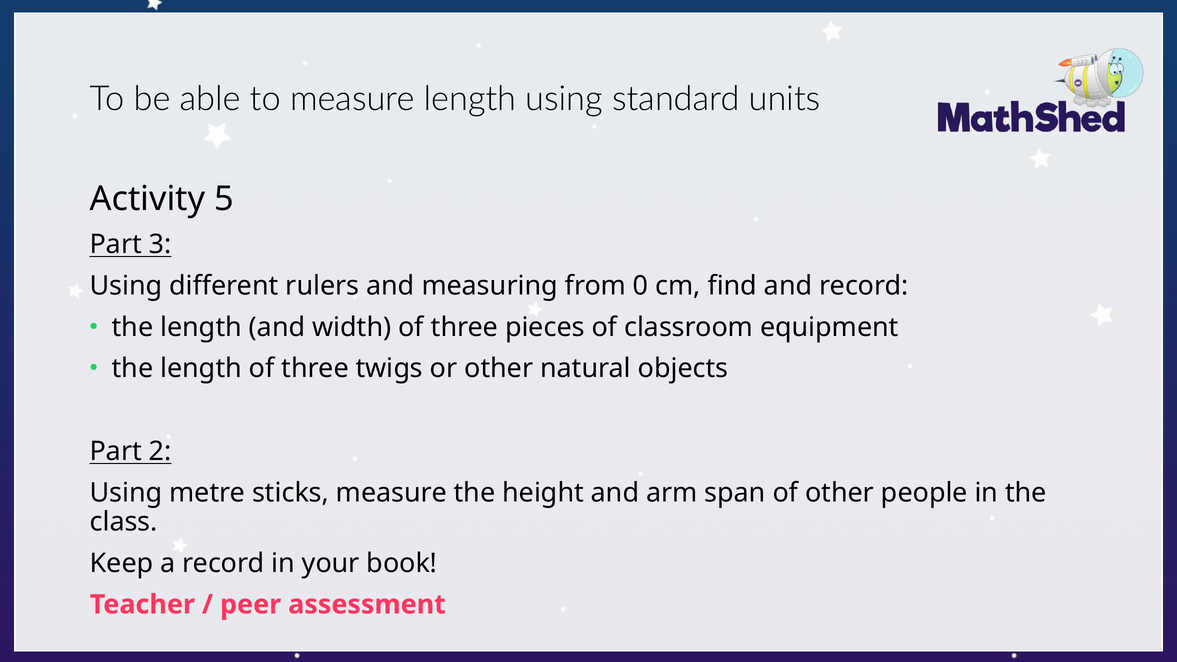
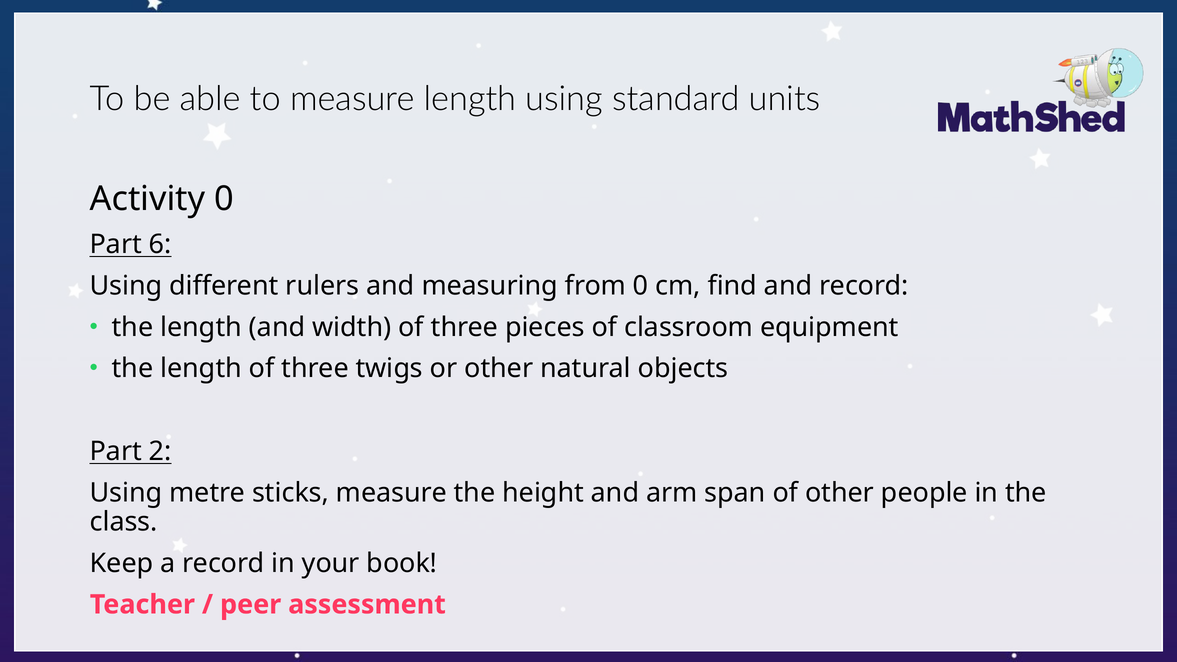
Activity 5: 5 -> 0 (224, 199)
3: 3 -> 6 (160, 244)
